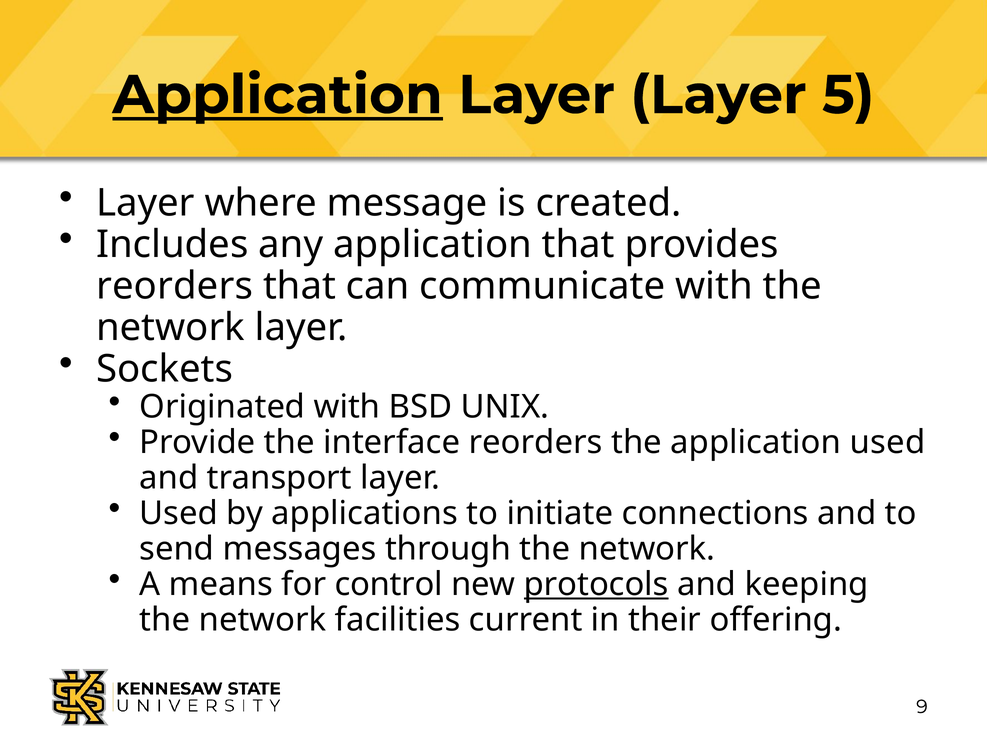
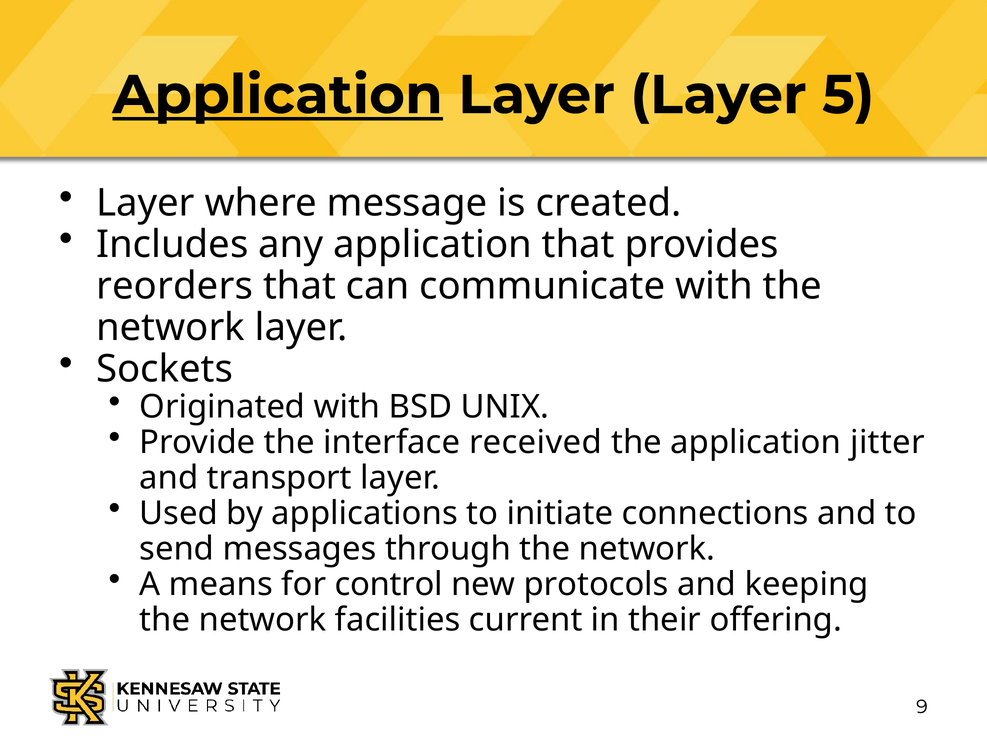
interface reorders: reorders -> received (535, 443)
application used: used -> jitter (887, 443)
protocols underline: present -> none (596, 585)
